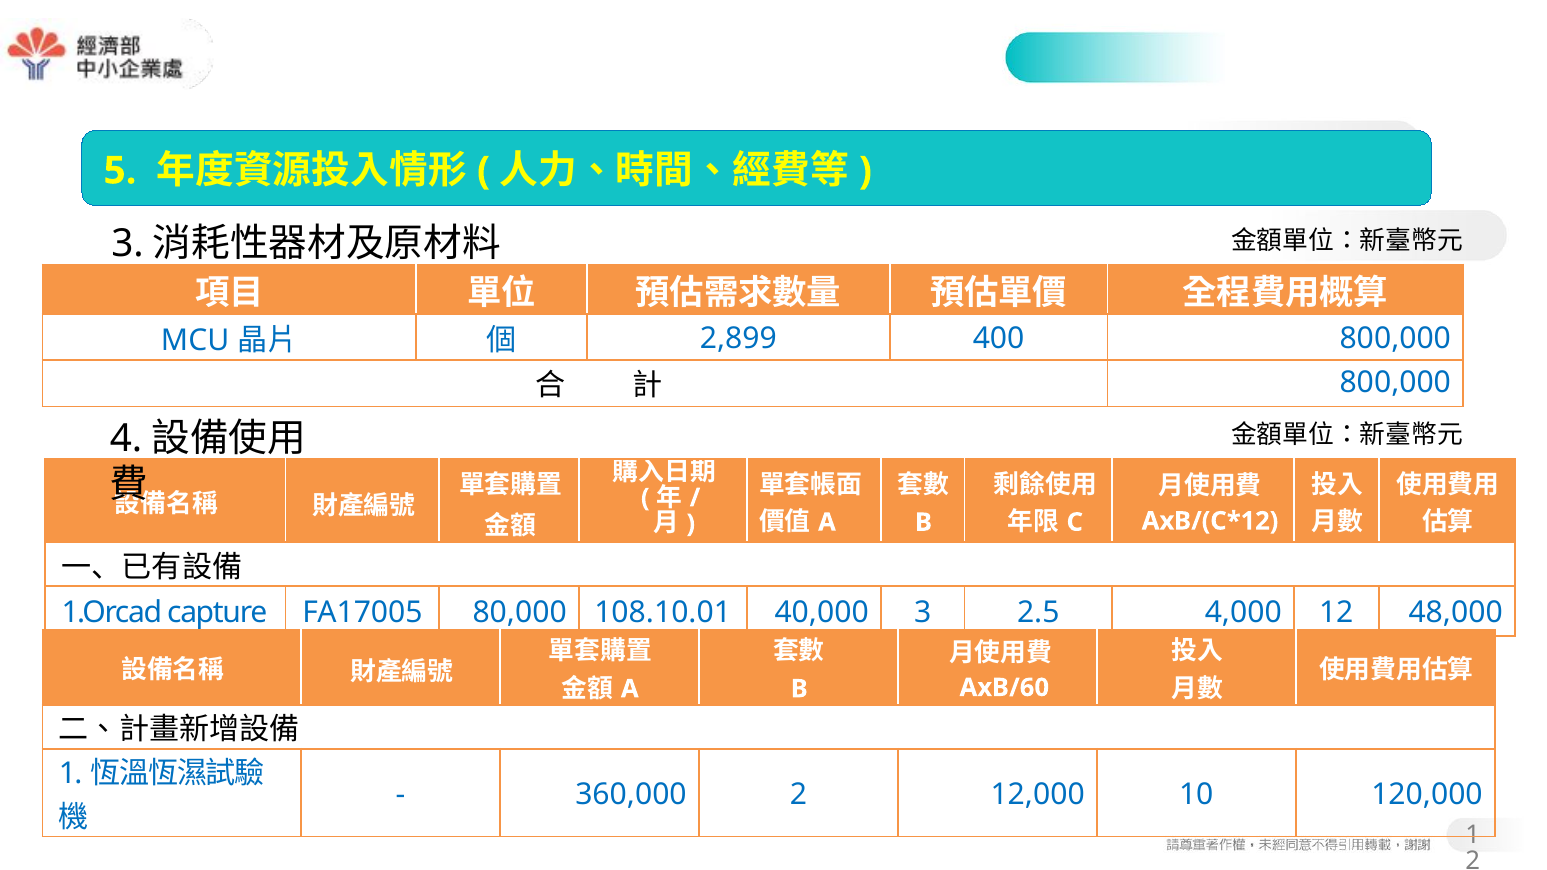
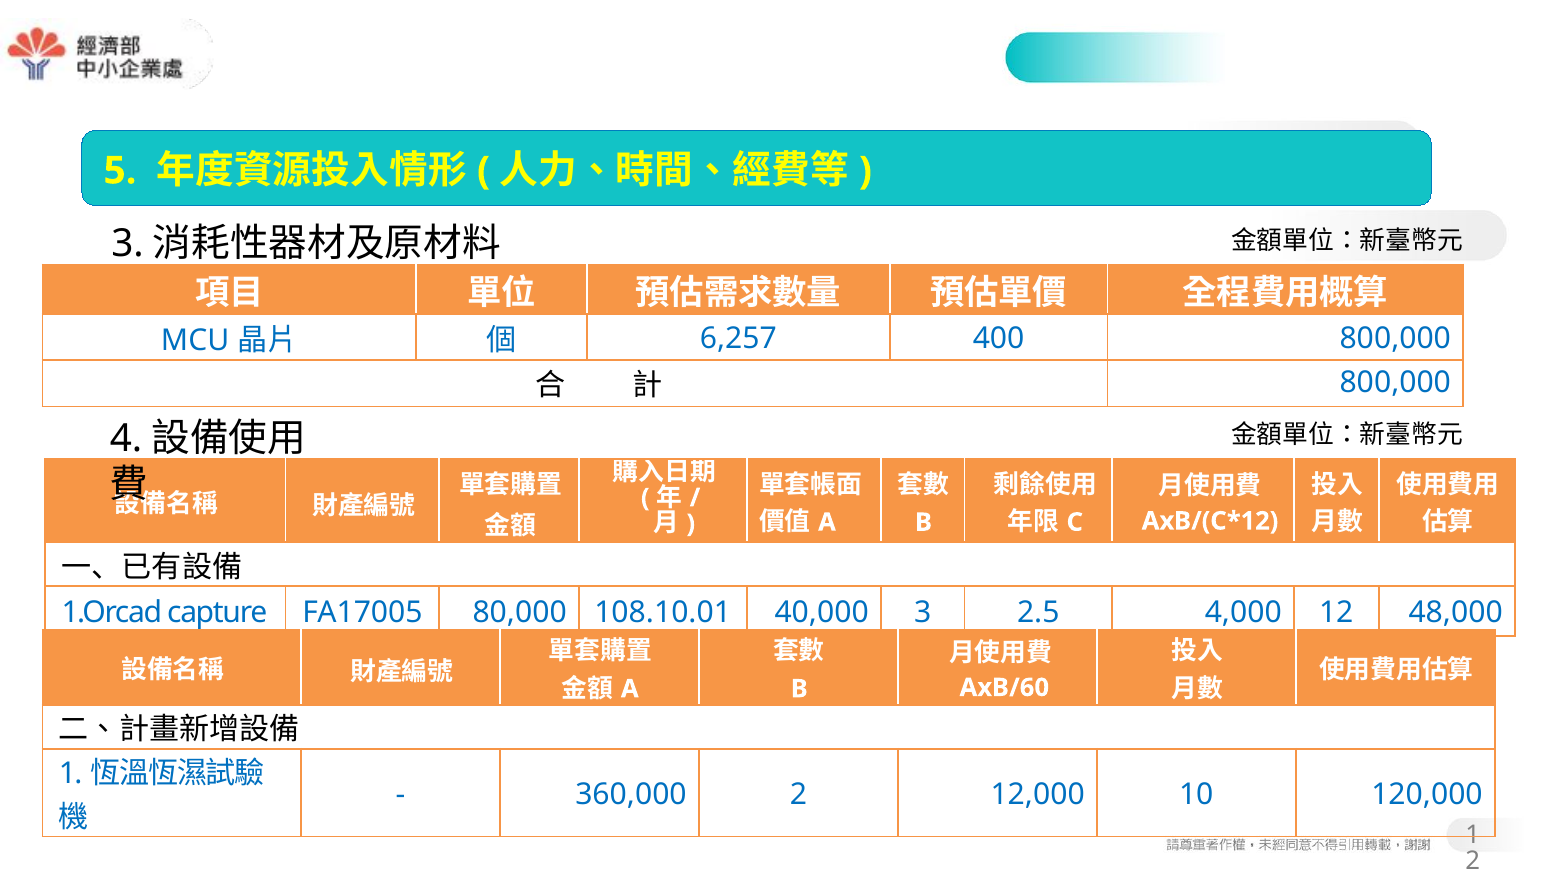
2,899: 2,899 -> 6,257 (738, 339)
